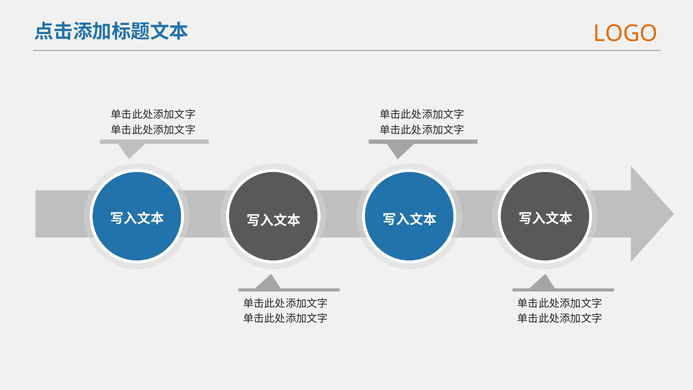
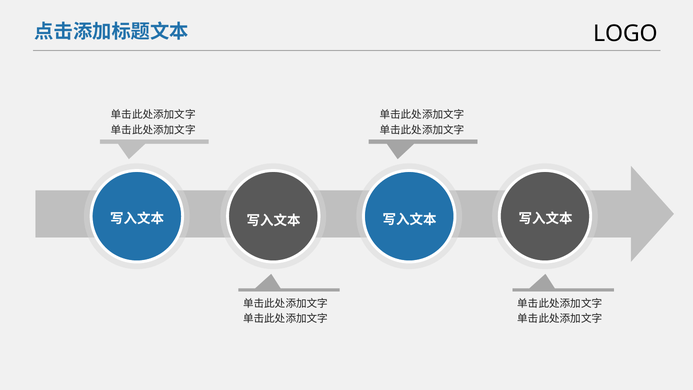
LOGO colour: orange -> black (625, 34)
